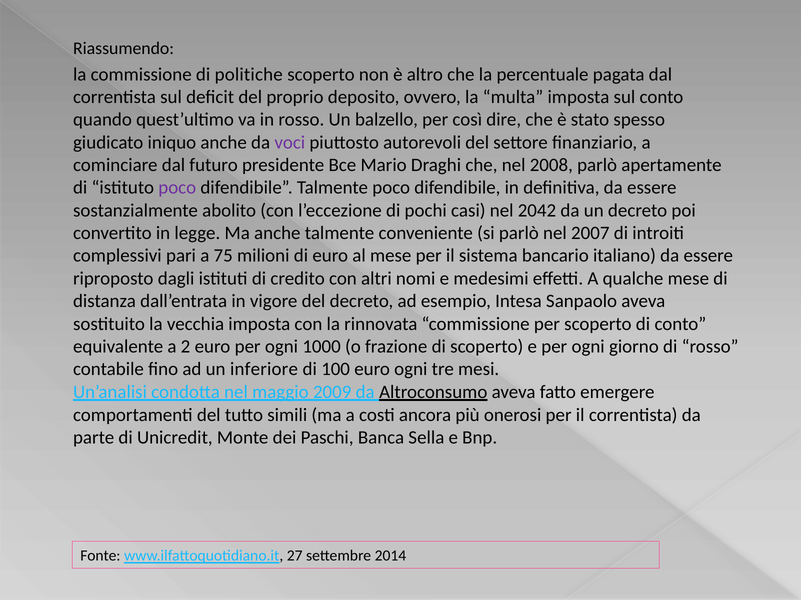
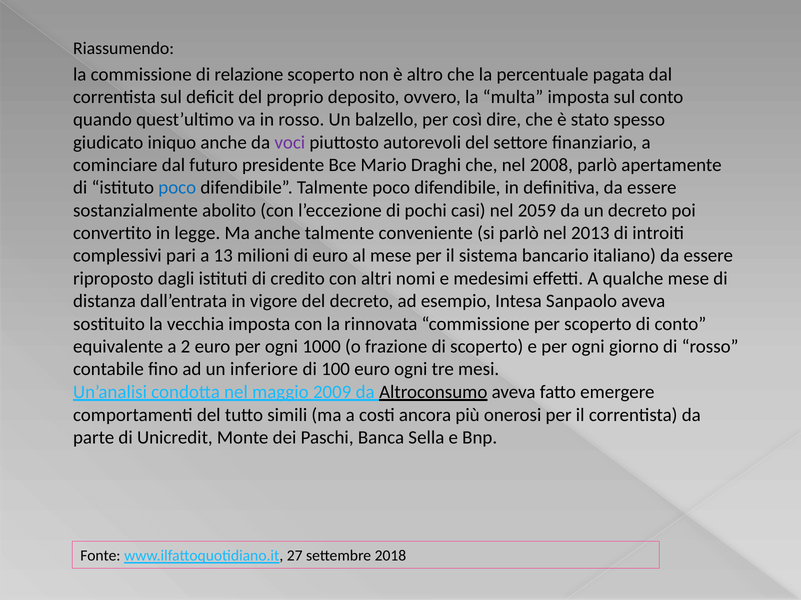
politiche: politiche -> relazione (249, 74)
poco colour: purple -> blue (177, 188)
2042: 2042 -> 2059 (537, 211)
2007: 2007 -> 2013 (590, 233)
75: 75 -> 13 (223, 256)
2014: 2014 -> 2018 (390, 557)
